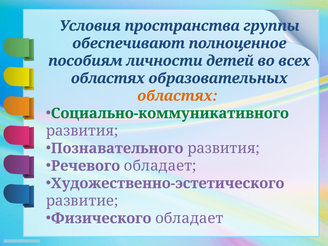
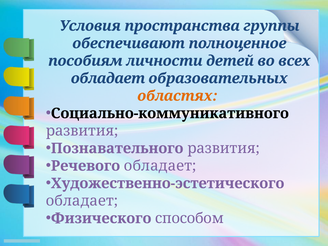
областях: областях -> обладает (108, 78)
Социально-коммуникативного colour: green -> black (170, 113)
развитие: развитие -> обладает (82, 201)
Физического обладает: обладает -> способом (189, 218)
